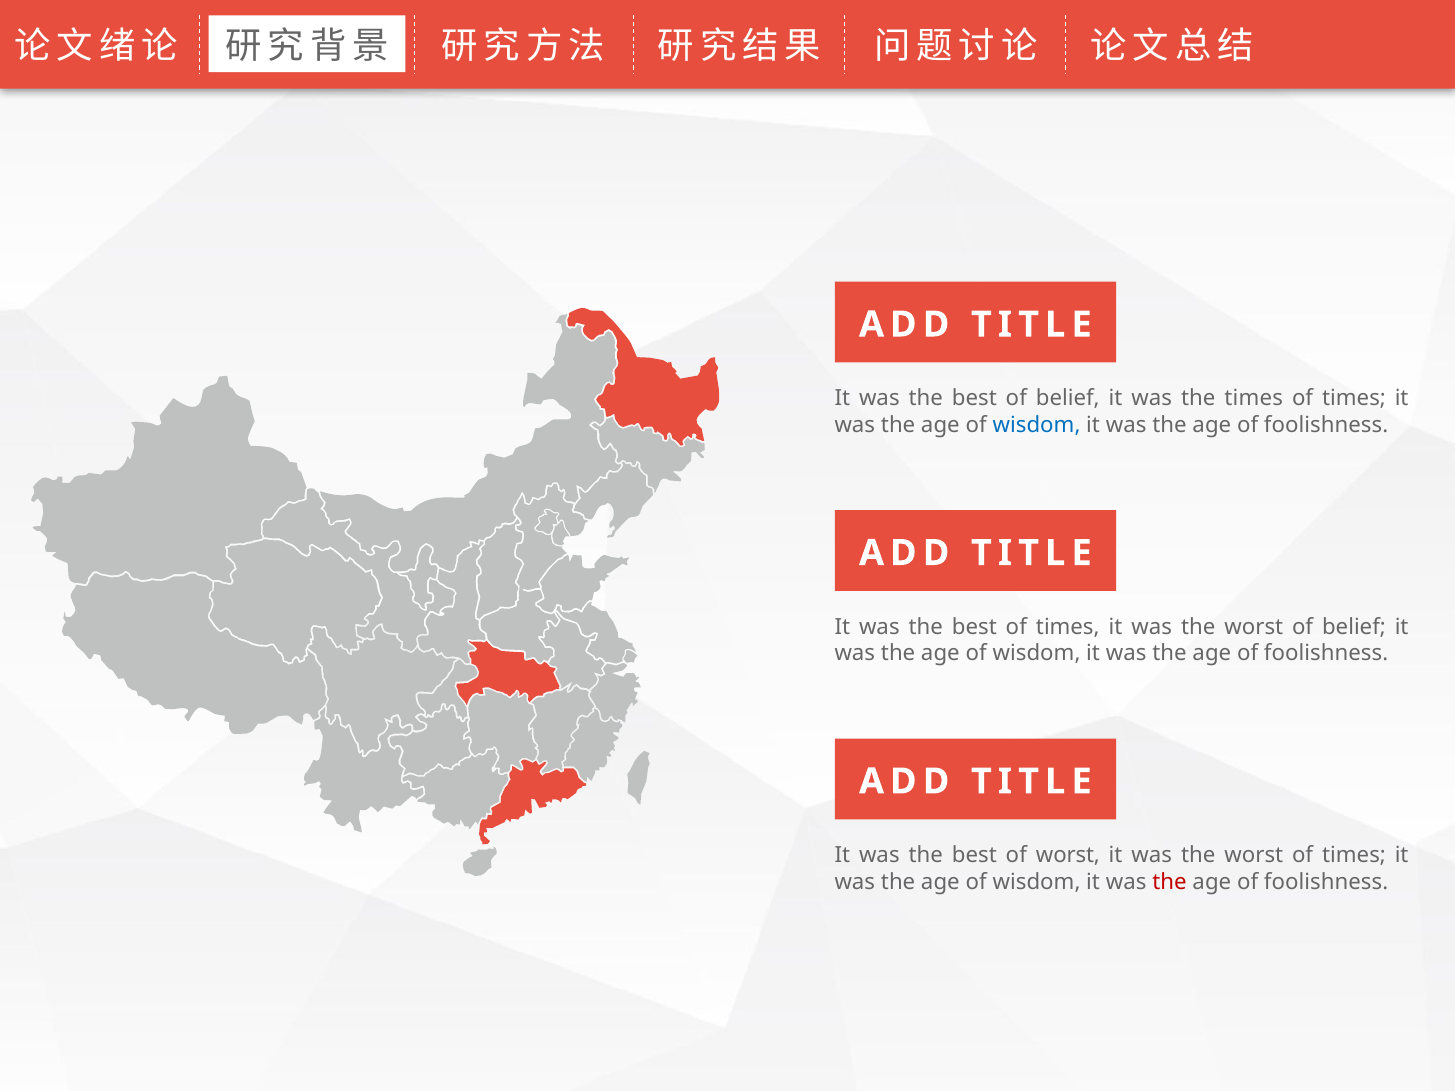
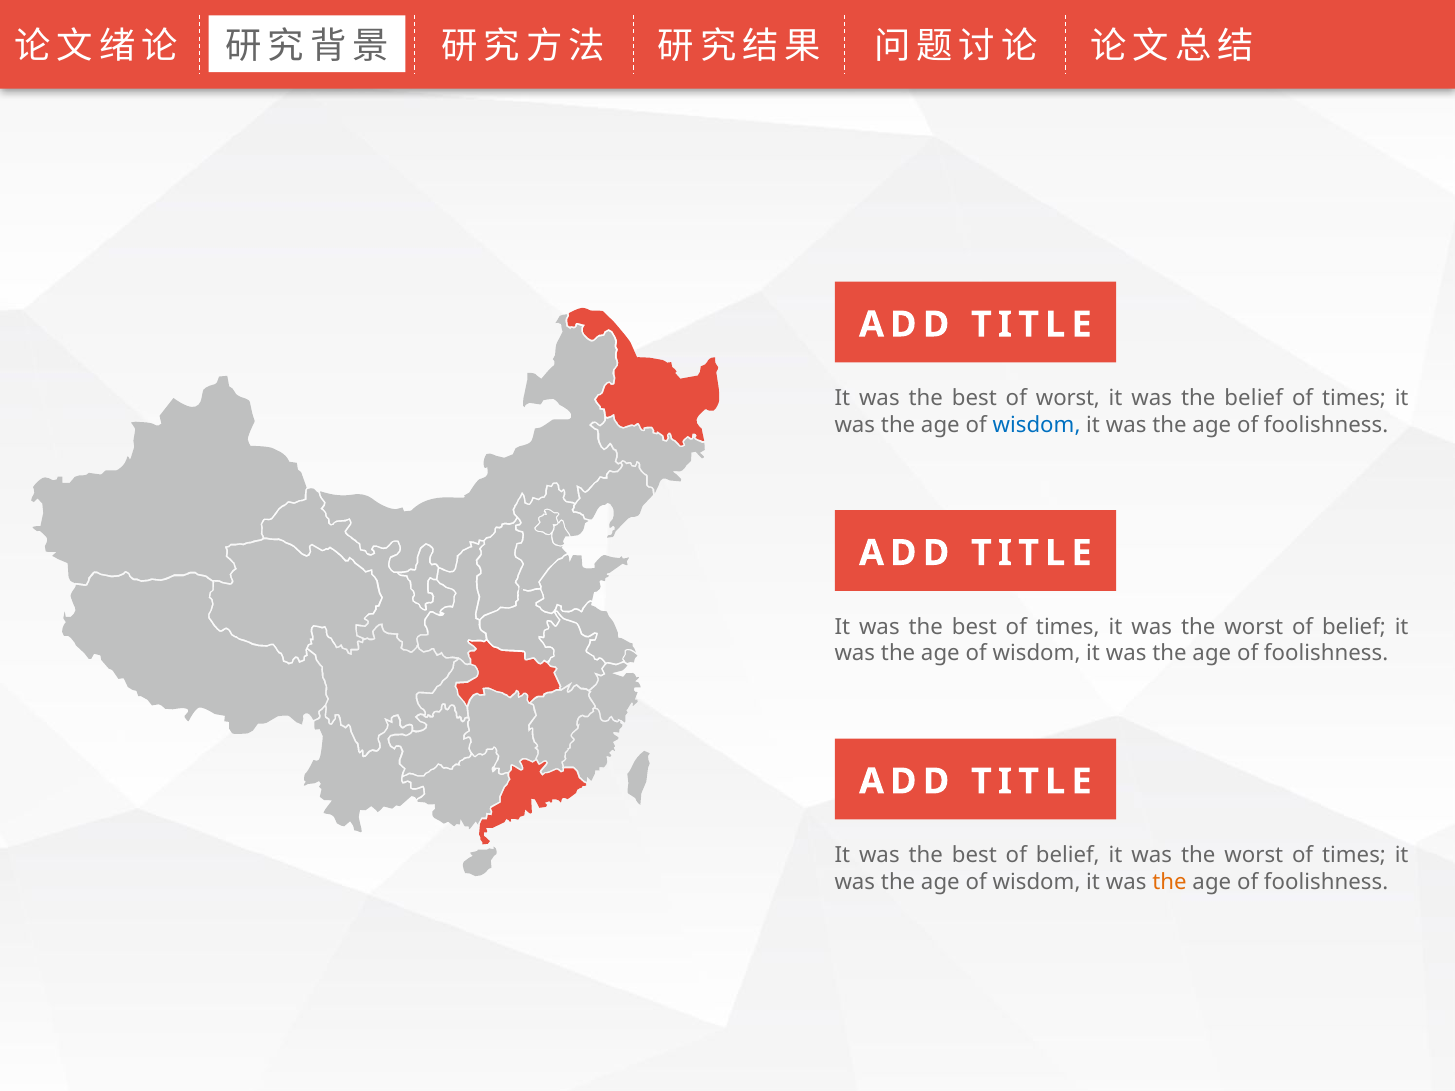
best of belief: belief -> worst (1068, 398)
the times: times -> belief (1254, 398)
best of worst: worst -> belief (1068, 855)
the colour: red -> orange (1169, 882)
